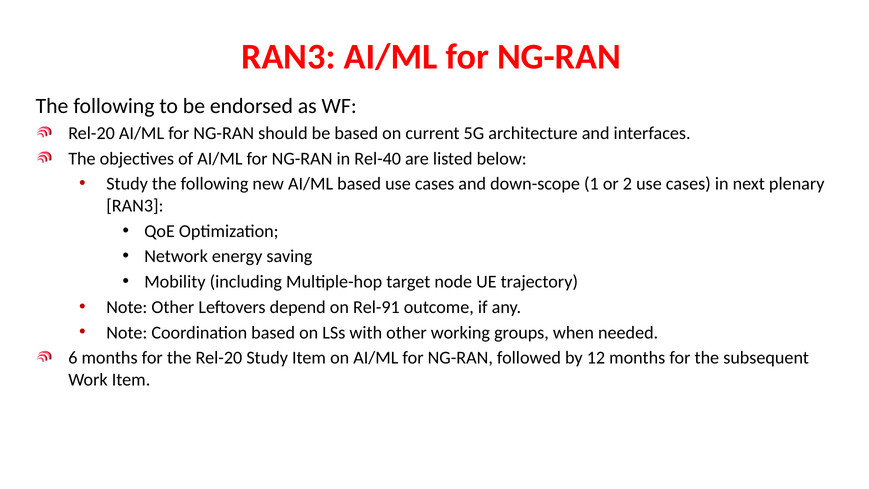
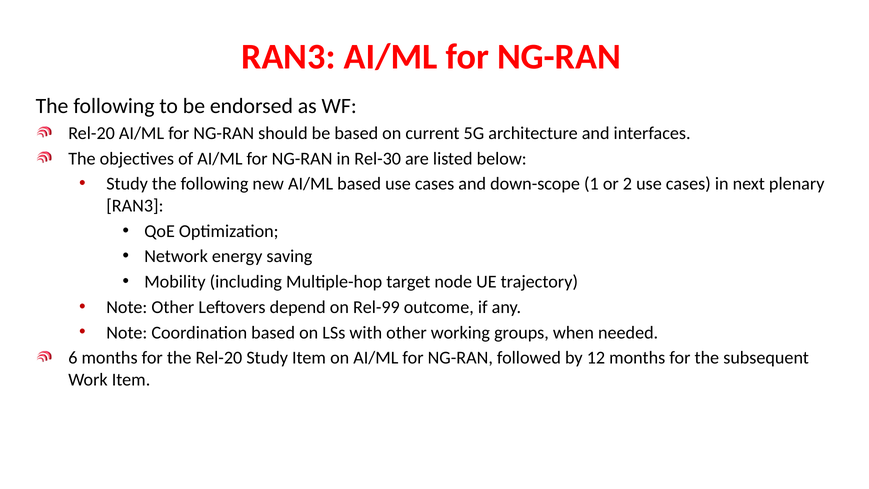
Rel-40: Rel-40 -> Rel-30 (378, 159)
Rel-91: Rel-91 -> Rel-99 (376, 307)
